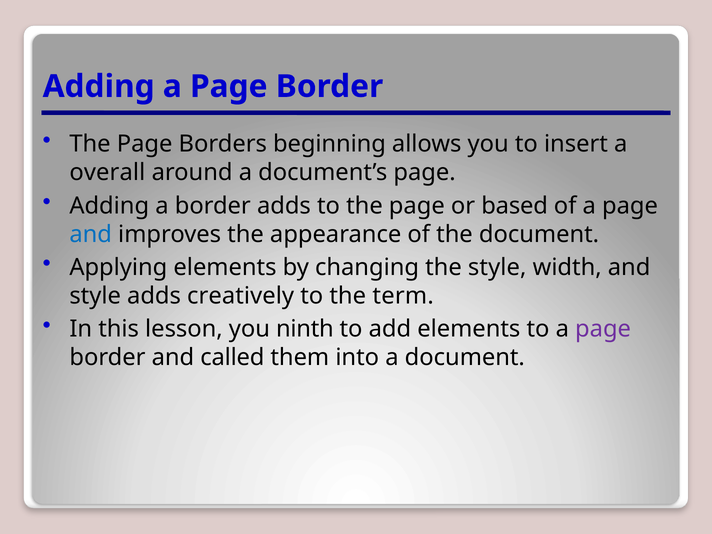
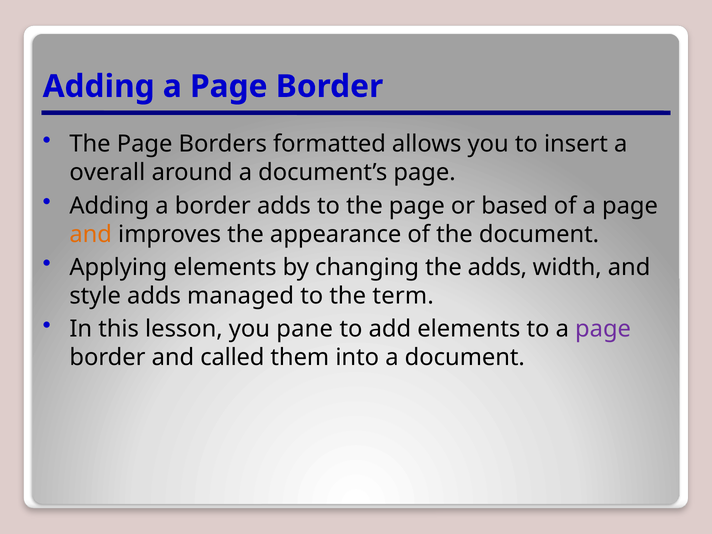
beginning: beginning -> formatted (329, 144)
and colour: blue -> orange (91, 234)
the style: style -> adds (497, 267)
creatively: creatively -> managed (241, 296)
ninth: ninth -> pane (305, 329)
